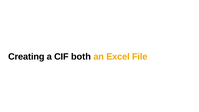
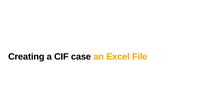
both: both -> case (81, 57)
